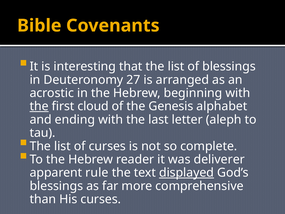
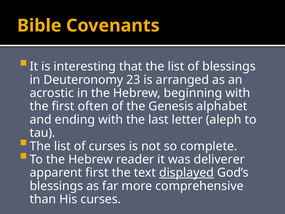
27: 27 -> 23 (133, 80)
the underline: present -> none (39, 106)
cloud: cloud -> often (93, 106)
apparent rule: rule -> first (97, 173)
